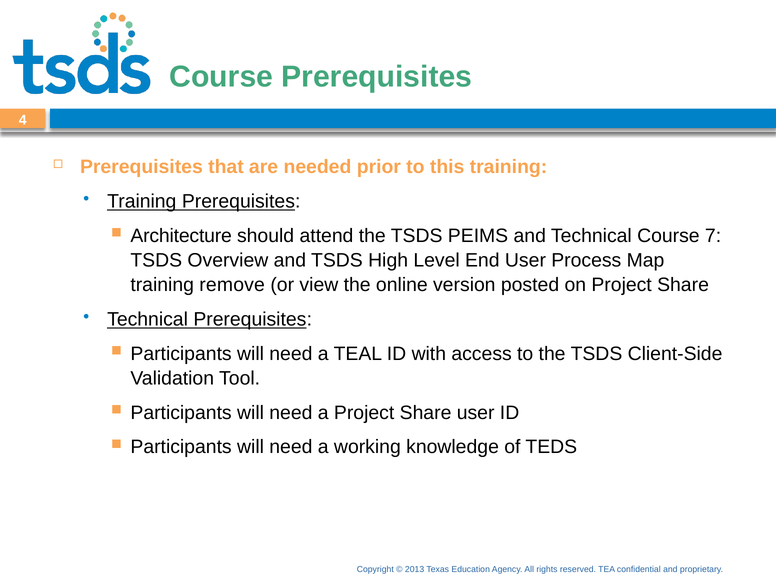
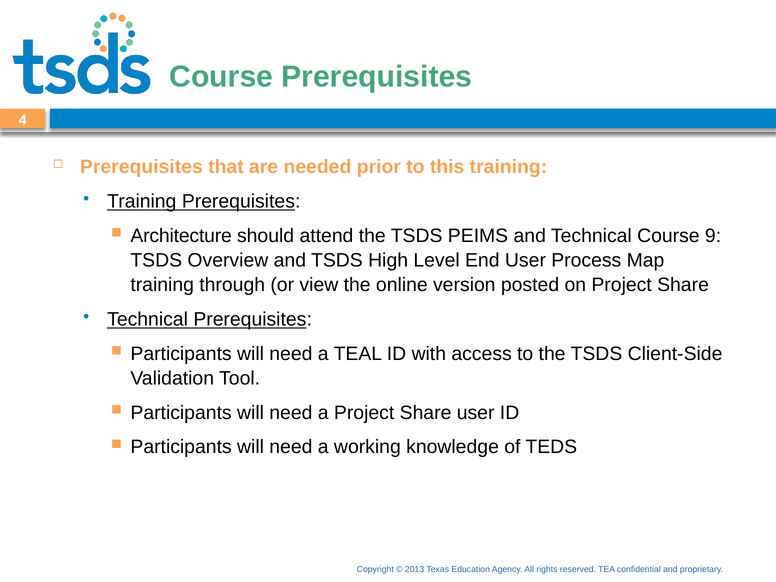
7: 7 -> 9 (713, 236)
remove: remove -> through (232, 285)
